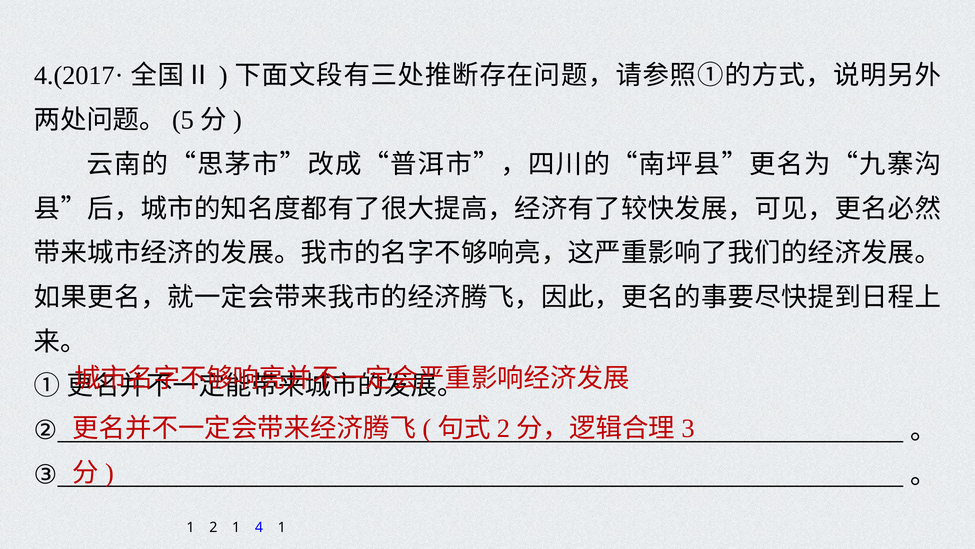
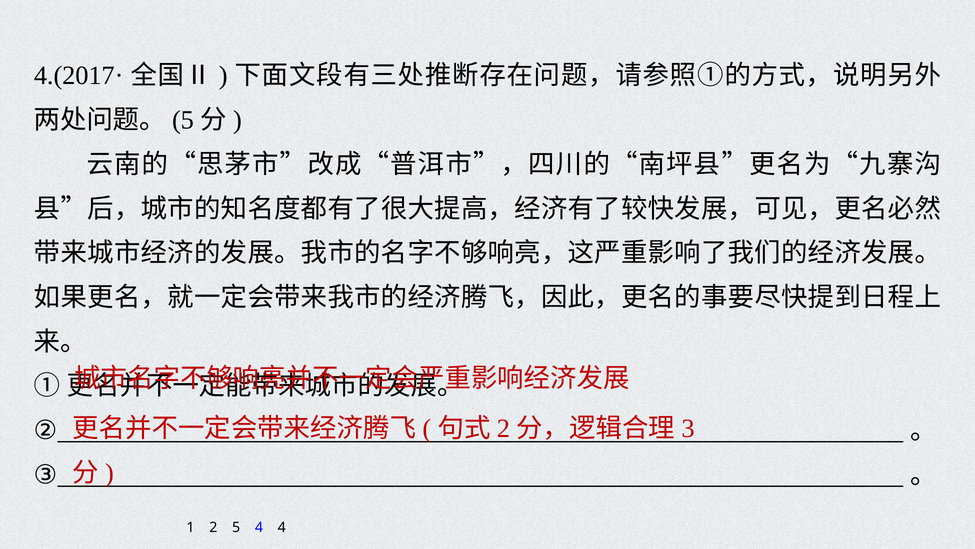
2 1: 1 -> 5 (236, 527)
4 1: 1 -> 4 (282, 527)
